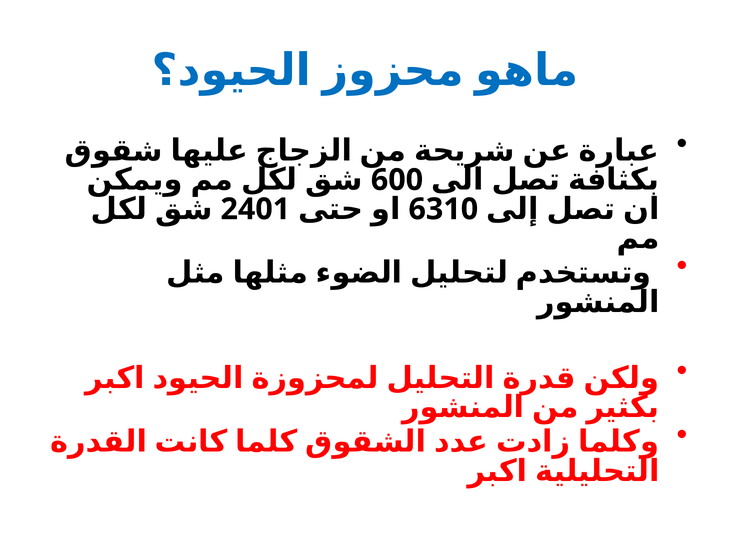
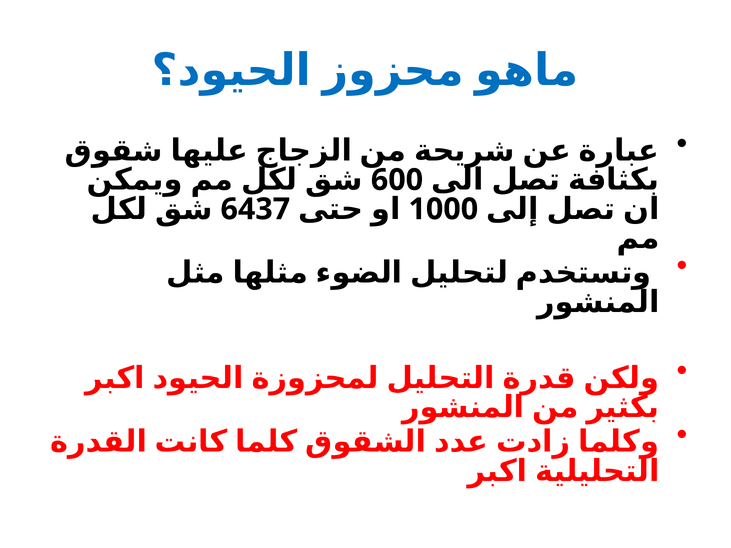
2401: 2401 -> 6437 (255, 209)
6310: 6310 -> 1000 (443, 209)
